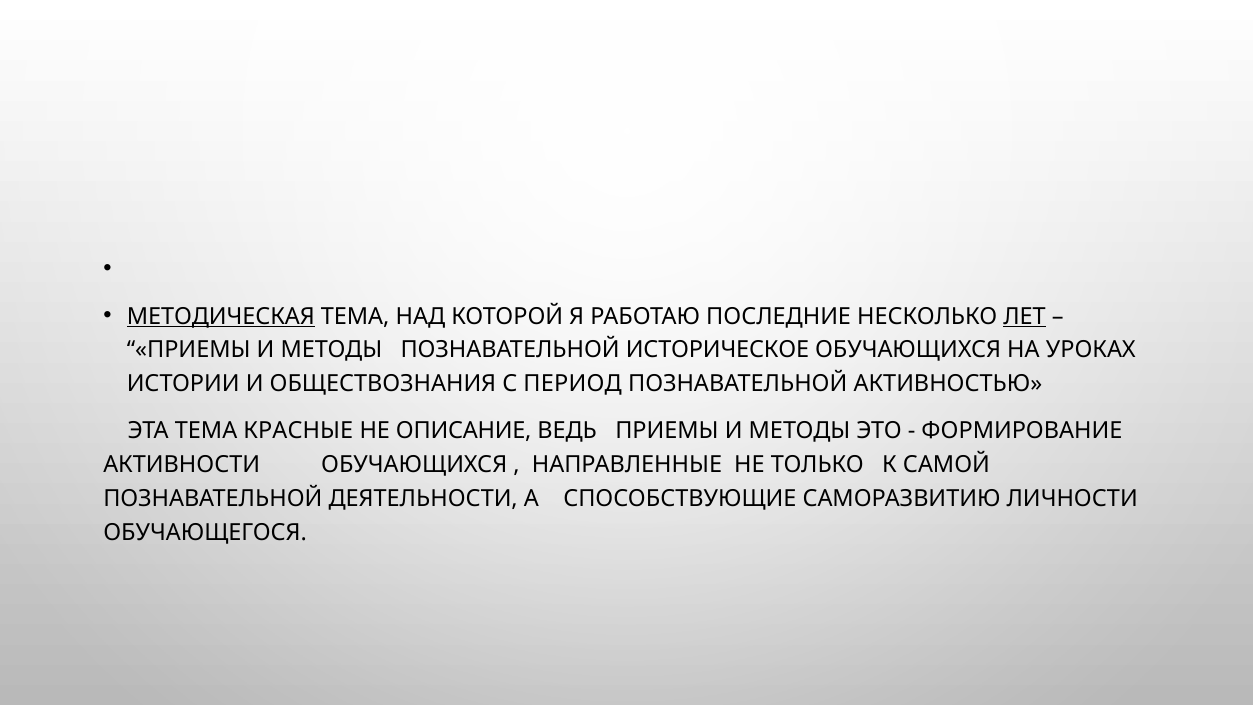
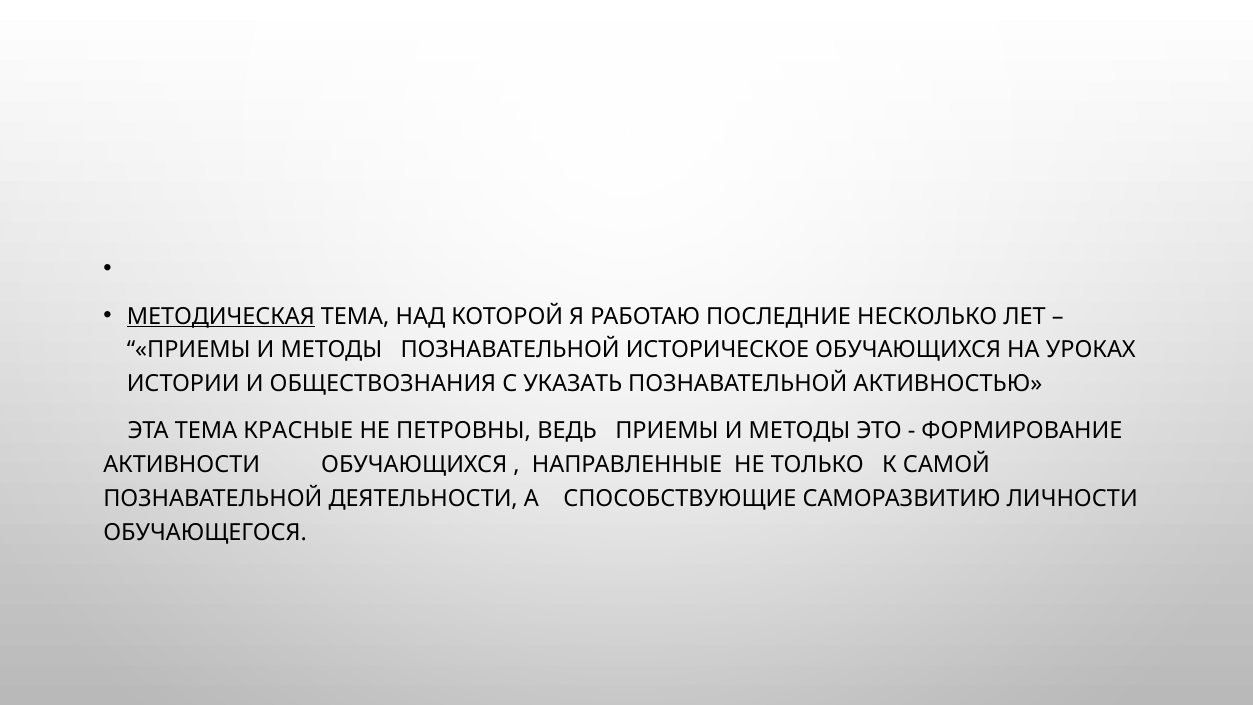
ЛЕТ underline: present -> none (1025, 316)
ПЕРИОД: ПЕРИОД -> УКАЗАТЬ (573, 384)
ОПИСАНИЕ: ОПИСАНИЕ -> ПЕТРОВНЫ (464, 431)
